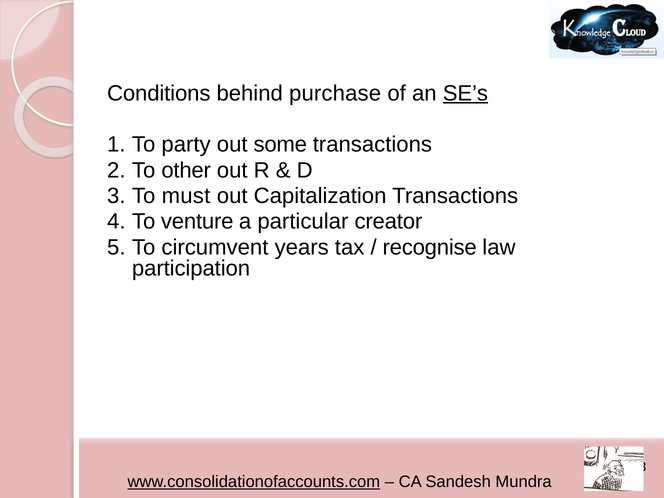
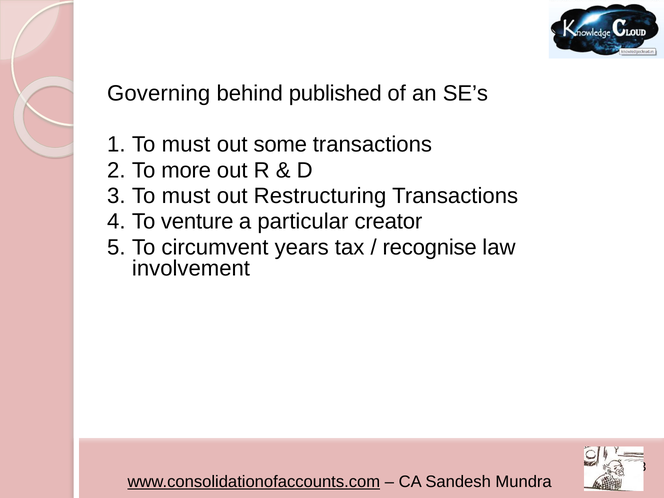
Conditions: Conditions -> Governing (159, 93)
purchase: purchase -> published (335, 93)
SE’s underline: present -> none (465, 93)
party: party -> must (186, 145)
other: other -> more (186, 170)
Capitalization: Capitalization -> Restructuring (320, 196)
participation: participation -> involvement (191, 269)
